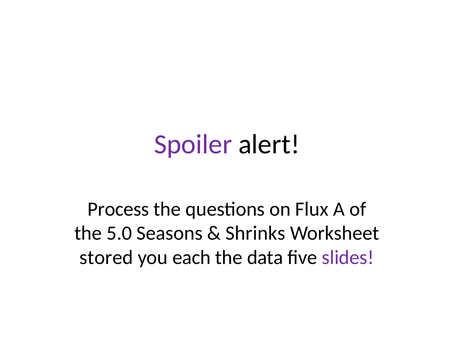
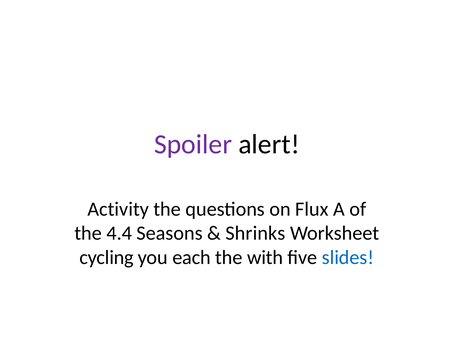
Process: Process -> Activity (118, 209)
5.0: 5.0 -> 4.4 (119, 233)
stored: stored -> cycling (107, 257)
data: data -> with (265, 257)
slides colour: purple -> blue (348, 257)
